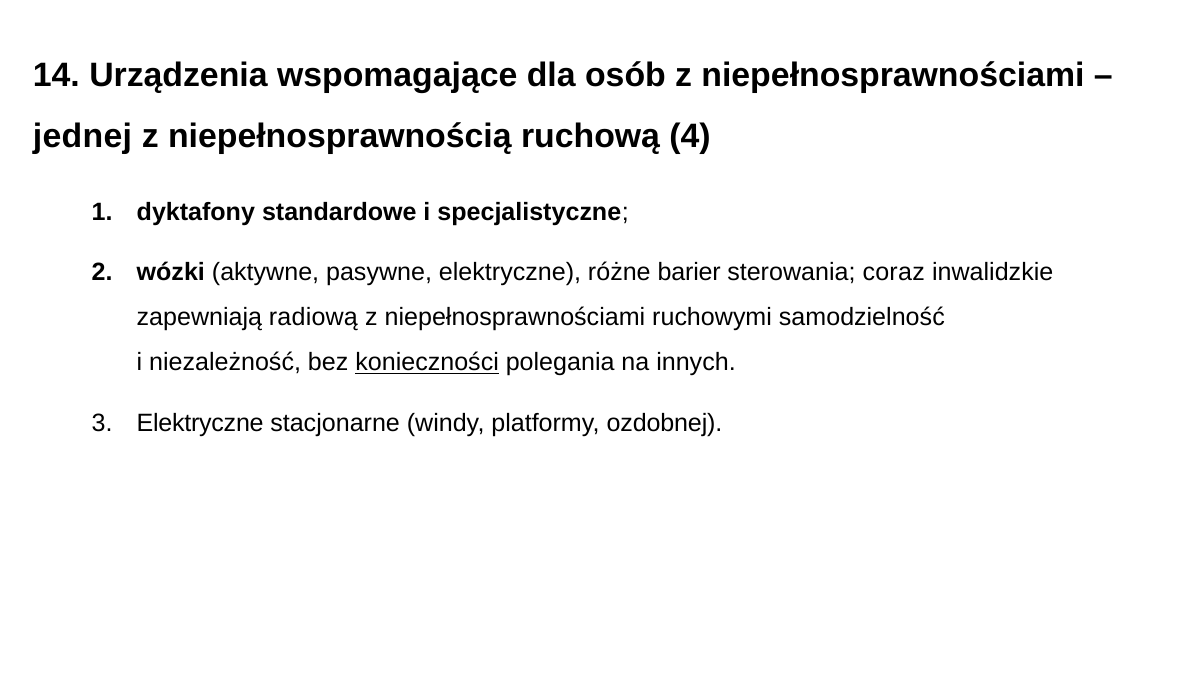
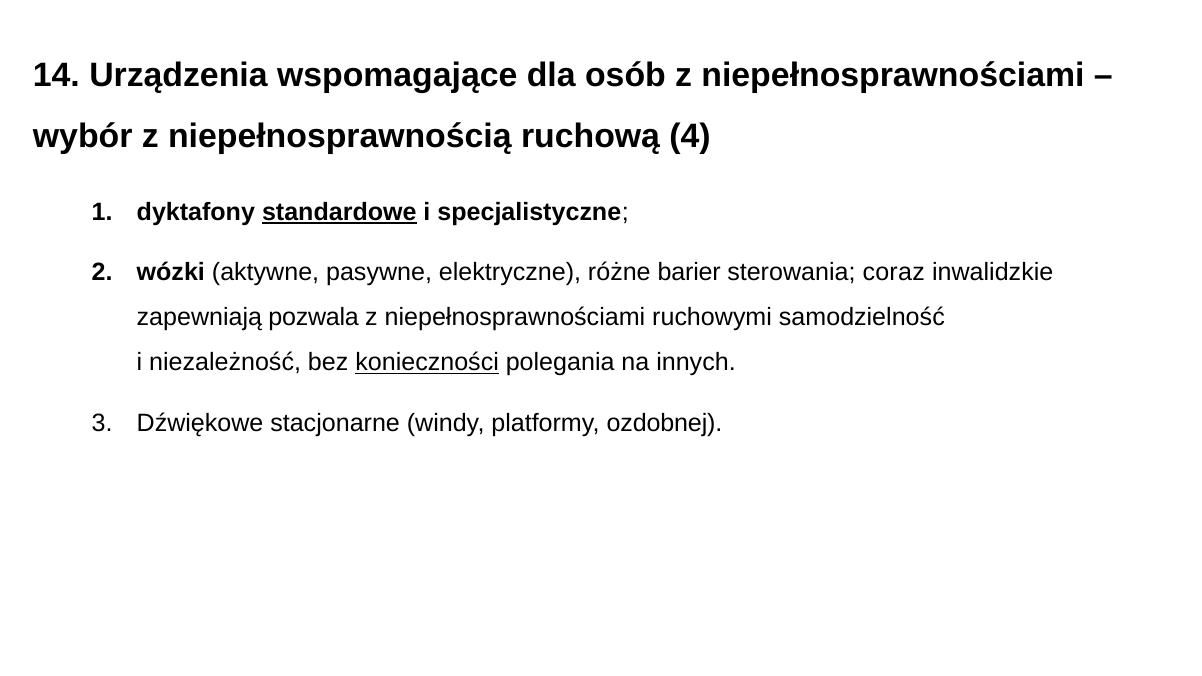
jednej: jednej -> wybór (83, 137)
standardowe underline: none -> present (339, 212)
radiową: radiową -> pozwala (314, 317)
Elektryczne: Elektryczne -> Dźwiękowe (200, 423)
